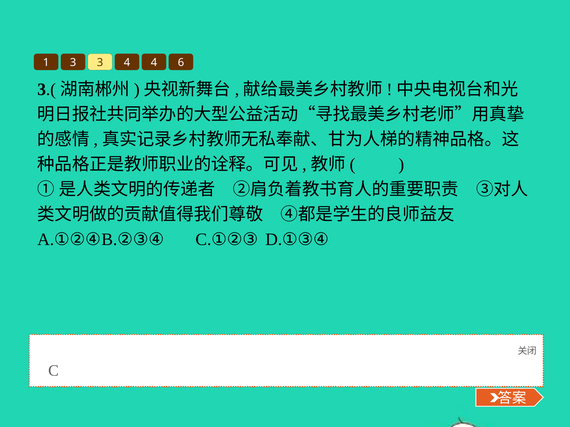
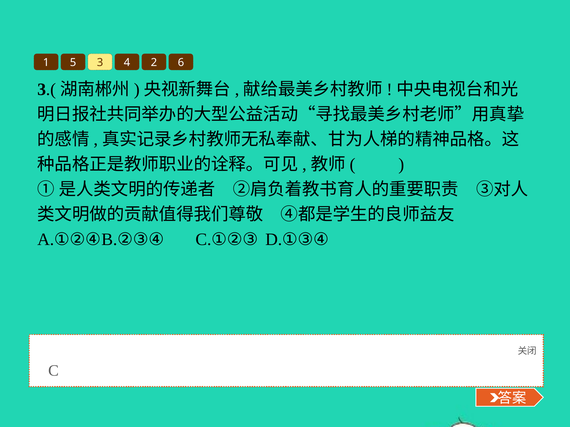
1 3: 3 -> 5 (73, 63)
4 4: 4 -> 2 (154, 63)
